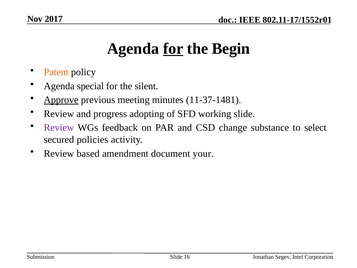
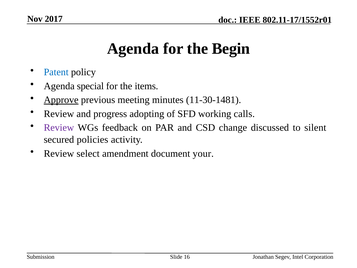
for underline: present -> none (173, 49)
Patent colour: orange -> blue (56, 72)
silent: silent -> items (146, 86)
11-37-1481: 11-37-1481 -> 11-30-1481 (214, 100)
working slide: slide -> calls (244, 114)
substance: substance -> discussed (270, 128)
select: select -> silent (315, 128)
based: based -> select (88, 153)
